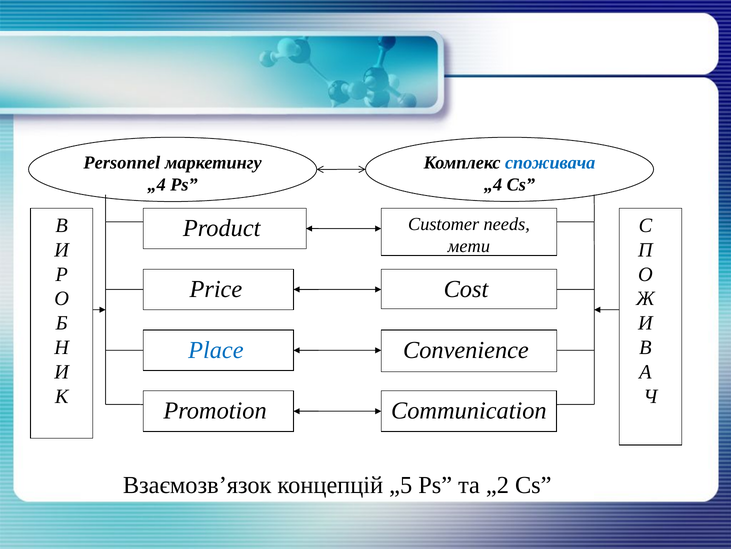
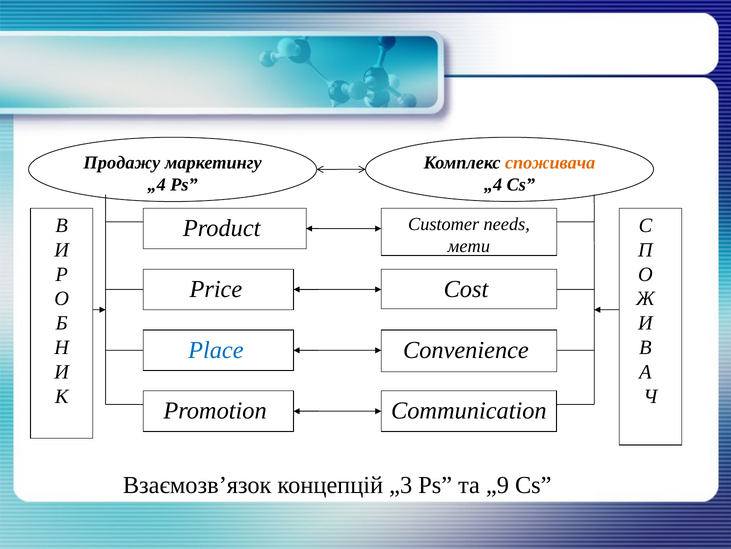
Рersonnel: Рersonnel -> Продажу (122, 162)
споживача colour: blue -> orange (550, 162)
„5: „5 -> „3 (401, 485)
„2: „2 -> „9 (497, 485)
